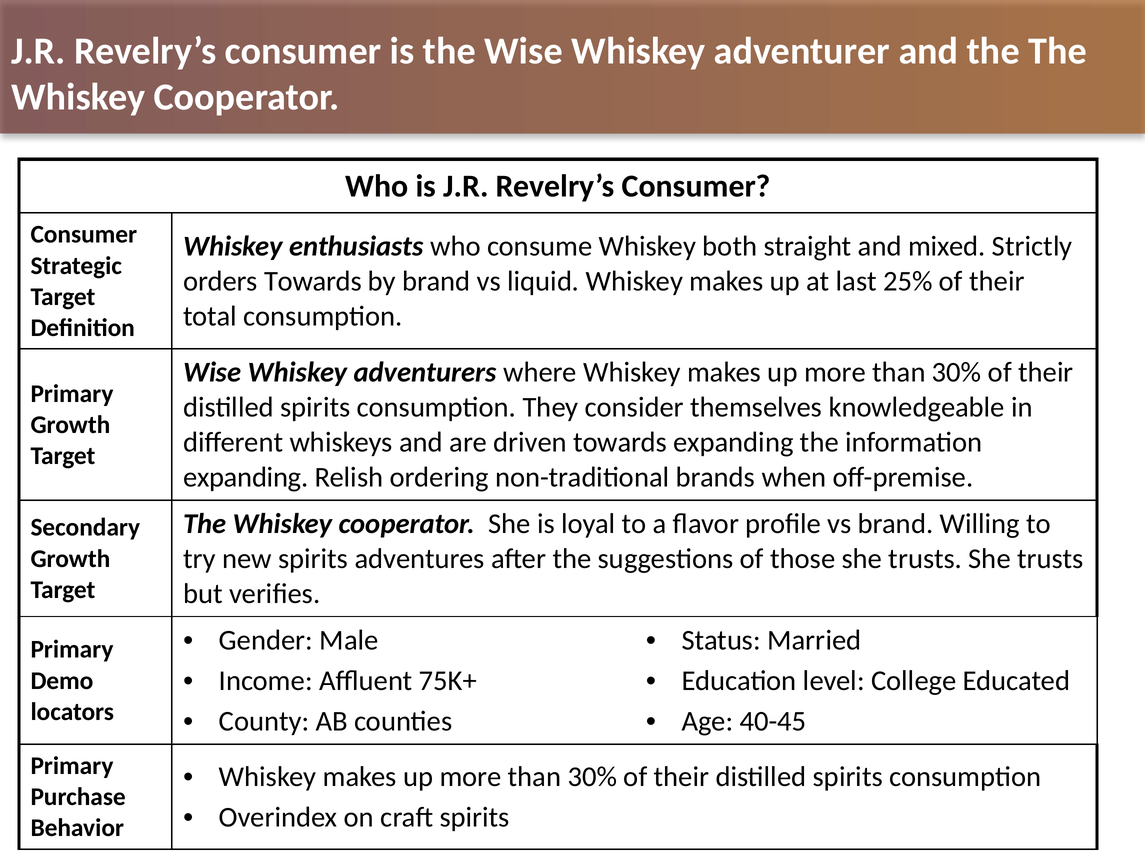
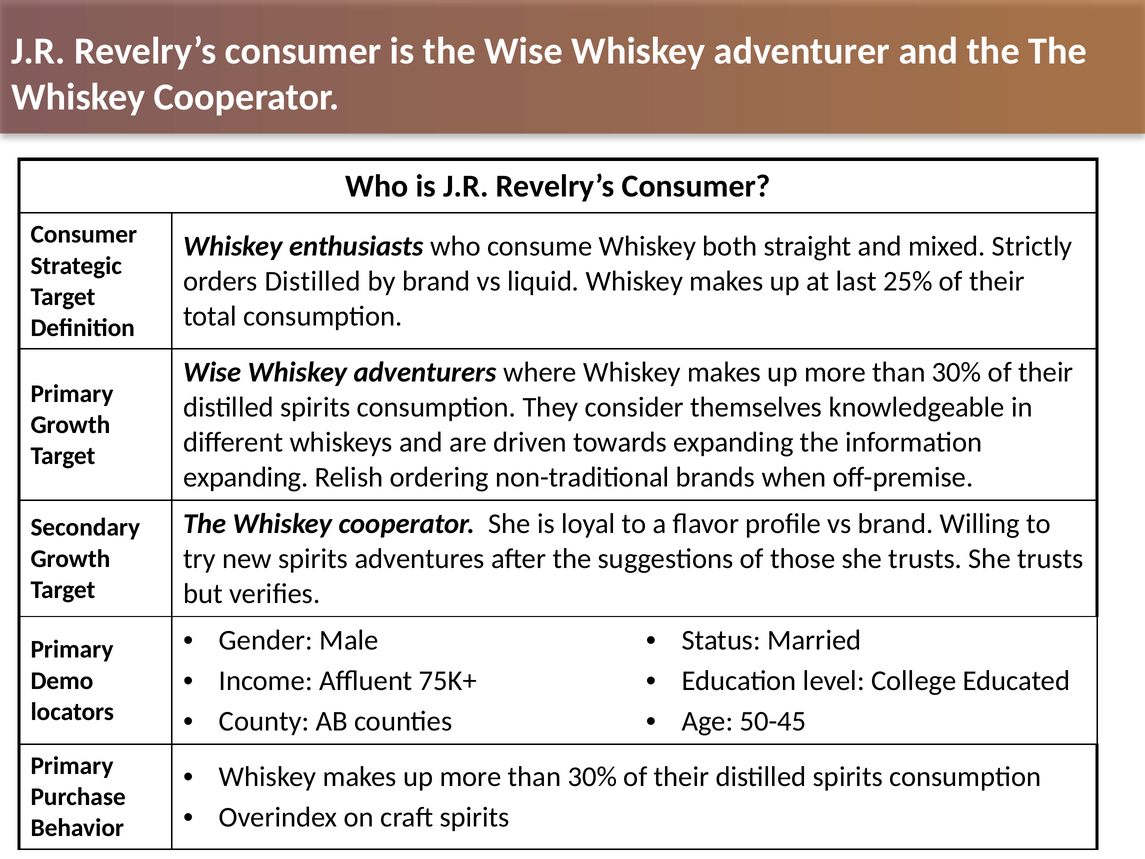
orders Towards: Towards -> Distilled (313, 281)
40-45: 40-45 -> 50-45 (773, 721)
